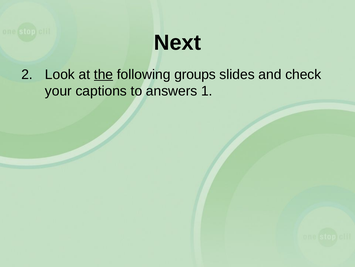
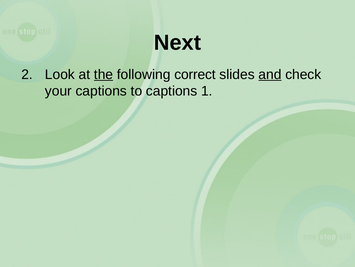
groups: groups -> correct (195, 74)
and underline: none -> present (270, 74)
to answers: answers -> captions (172, 91)
